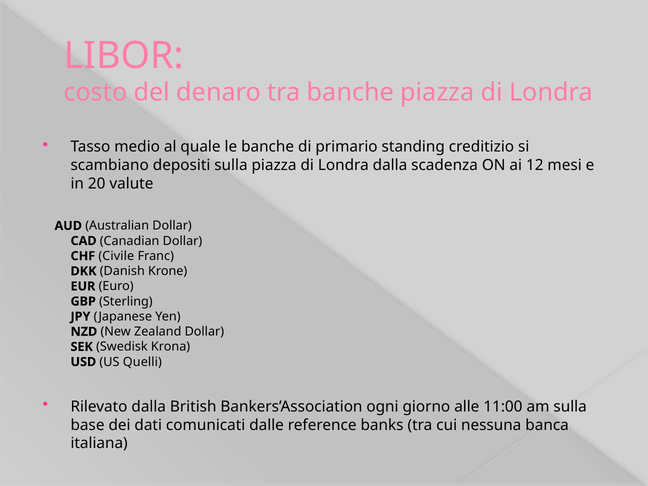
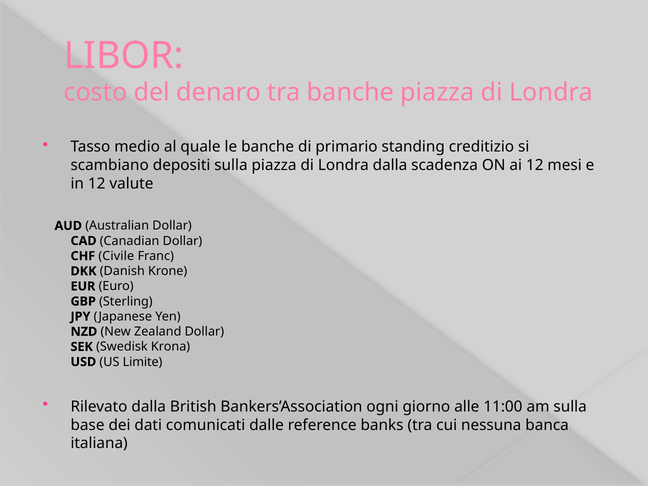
in 20: 20 -> 12 (97, 184)
Quelli: Quelli -> Limite (143, 362)
